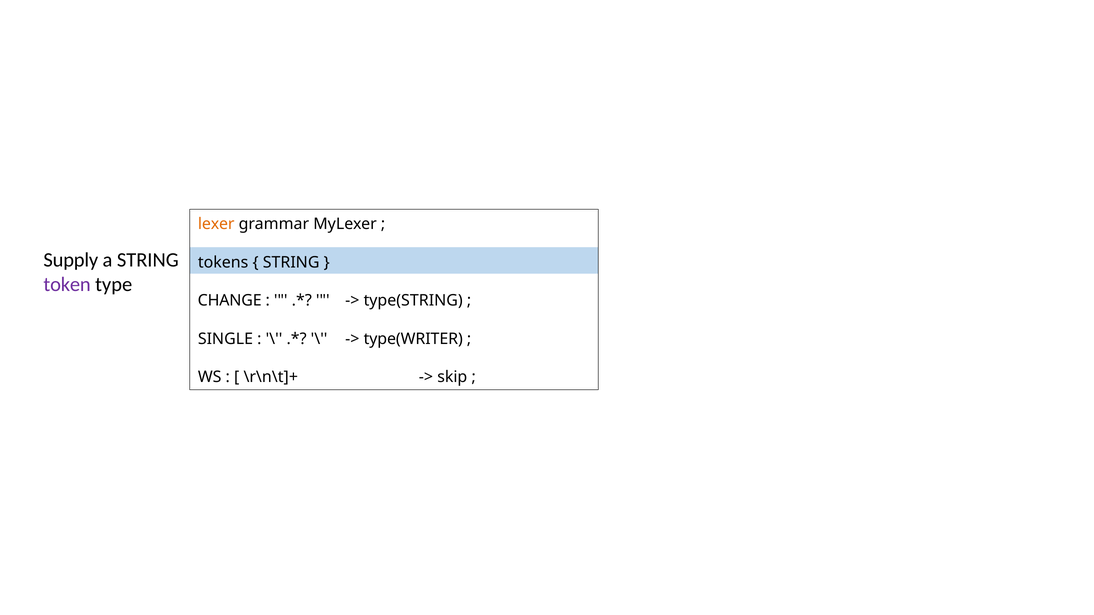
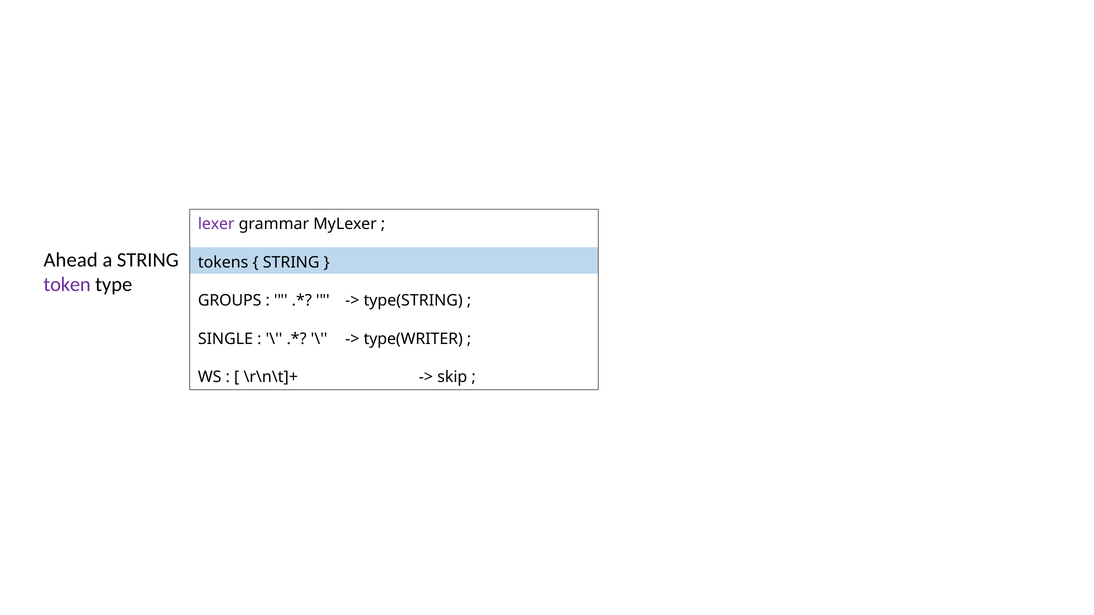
lexer colour: orange -> purple (216, 224)
Supply: Supply -> Ahead (71, 260)
CHANGE: CHANGE -> GROUPS (230, 301)
